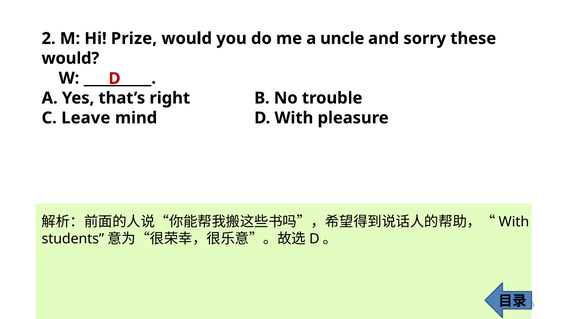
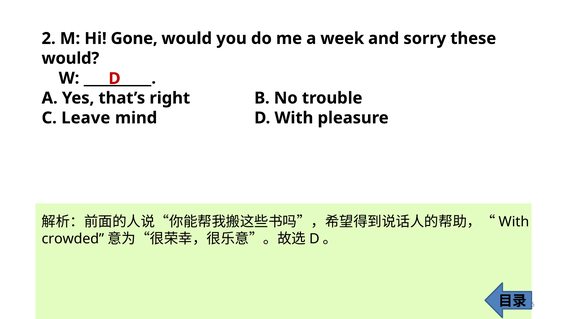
Prize: Prize -> Gone (134, 38)
uncle: uncle -> week (342, 38)
students: students -> crowded (73, 239)
